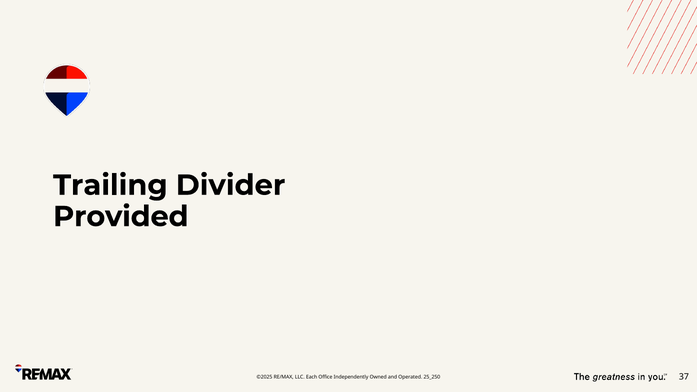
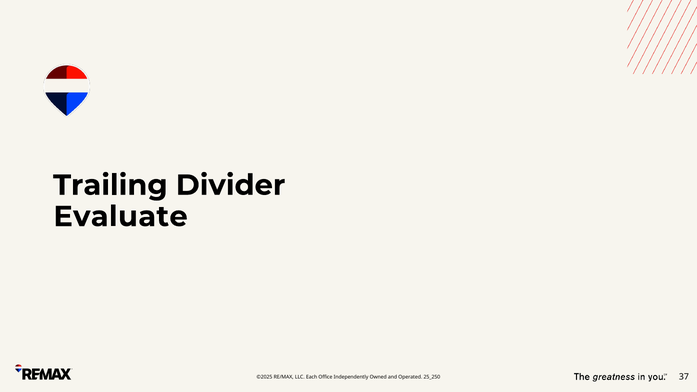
Provided: Provided -> Evaluate (121, 217)
